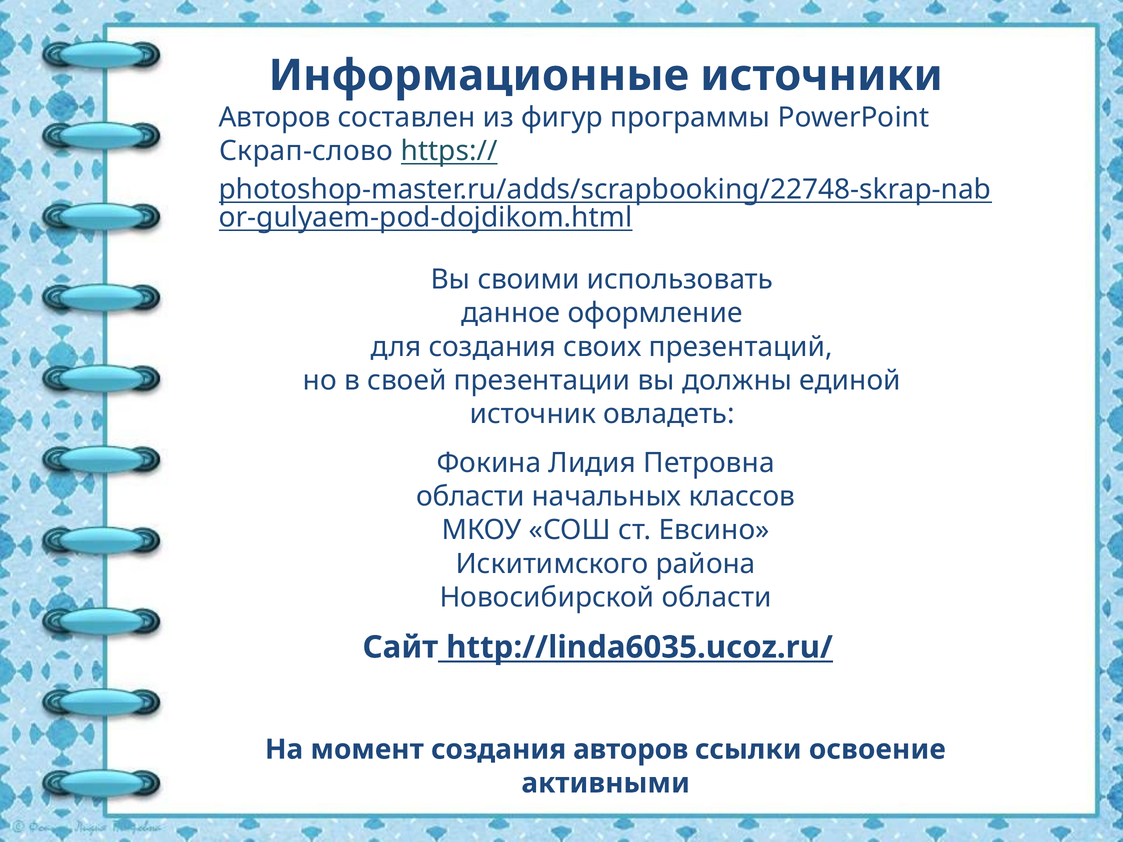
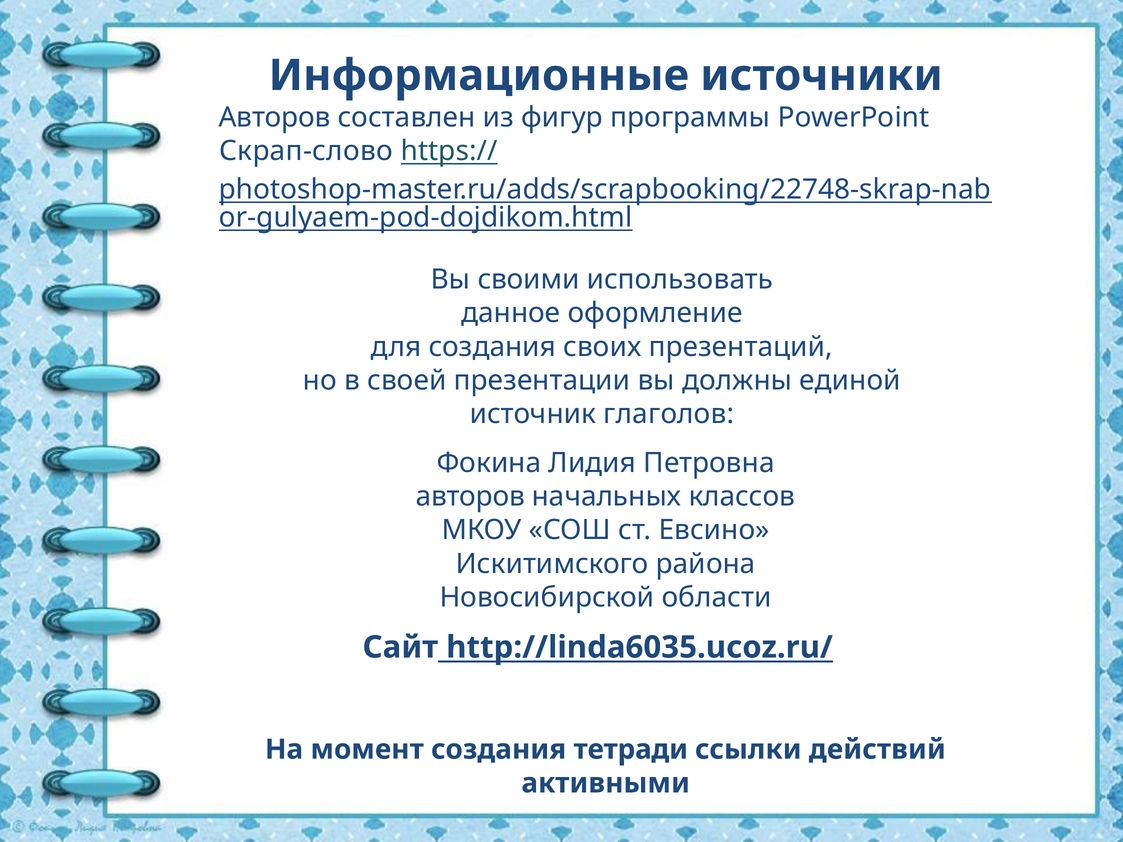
овладеть: овладеть -> глаголов (669, 414)
области: области -> авторов (470, 497)
создания авторов: авторов -> тетради (631, 750)
освоение: освоение -> действий (877, 750)
